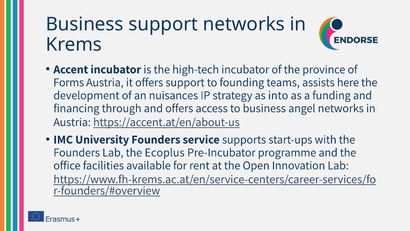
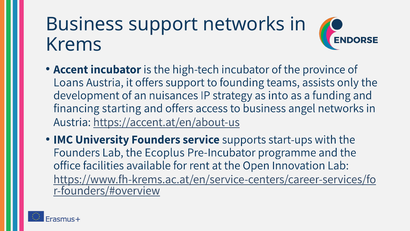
Forms: Forms -> Loans (69, 82)
here: here -> only (348, 82)
through: through -> starting (122, 108)
